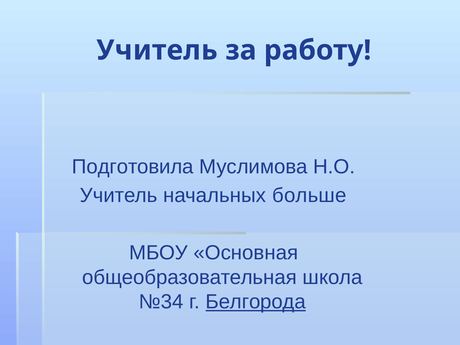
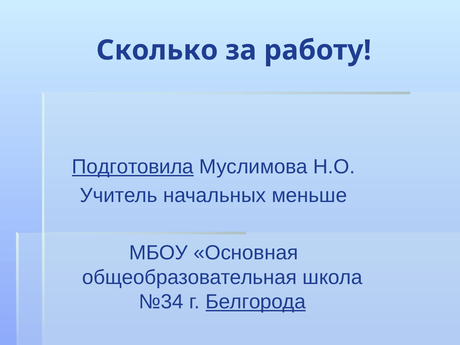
Учитель: Учитель -> Сколько (157, 50)
Подготовила underline: none -> present (133, 167)
больше: больше -> меньше (309, 196)
